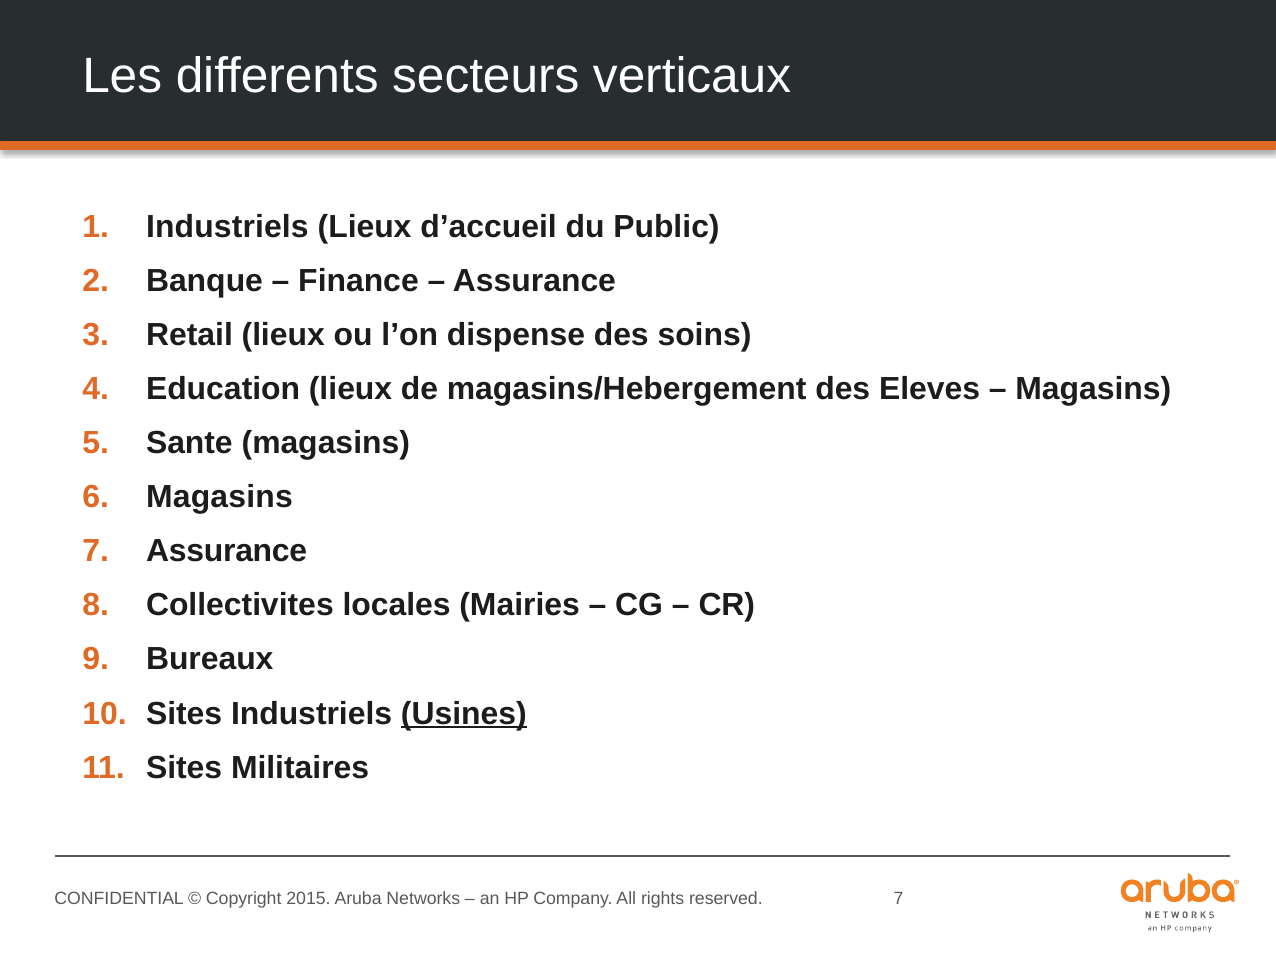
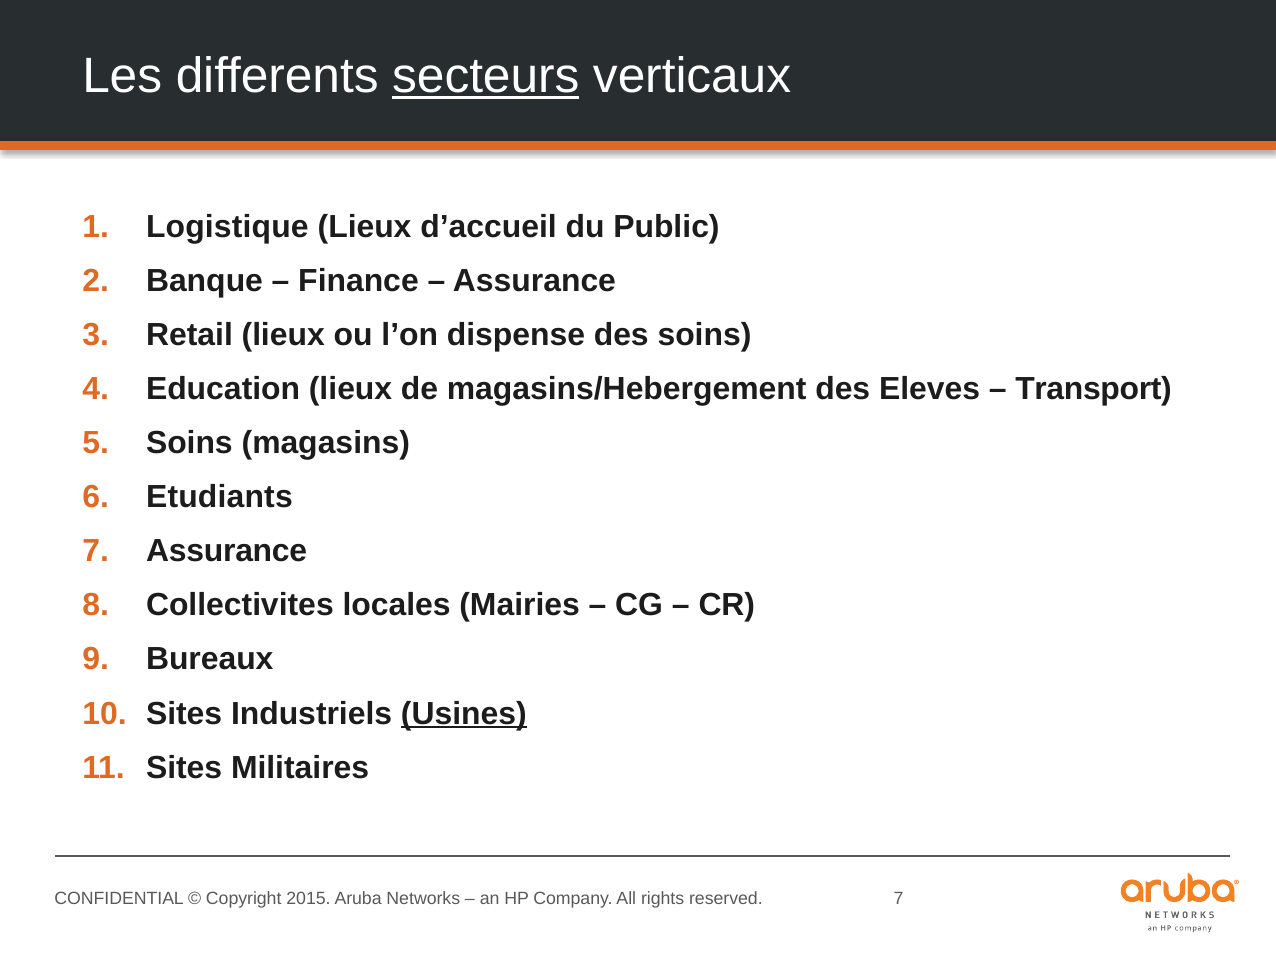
secteurs underline: none -> present (486, 76)
Industriels: Industriels -> Logistique (227, 227)
Magasins: Magasins -> Transport (1094, 389)
Sante: Sante -> Soins (189, 443)
Magasins: Magasins -> Etudiants (219, 497)
